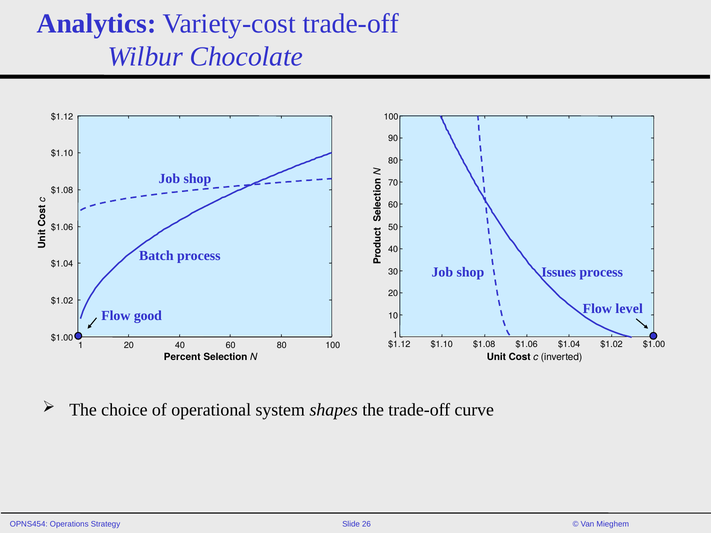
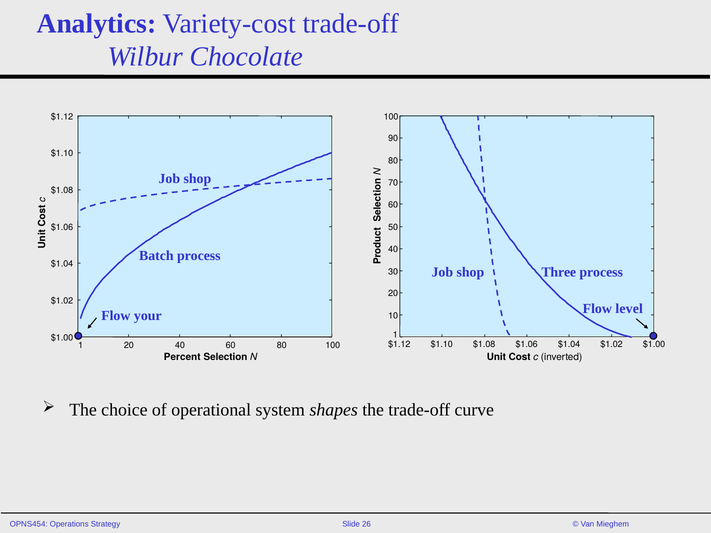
Issues: Issues -> Three (559, 272)
good: good -> your (148, 316)
